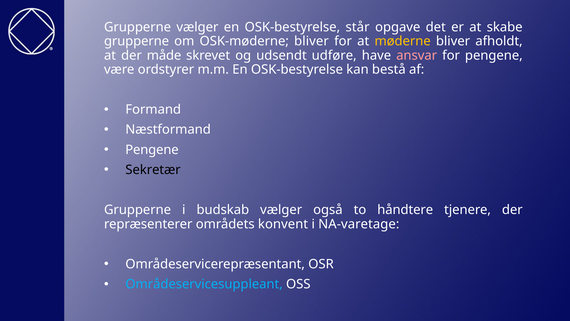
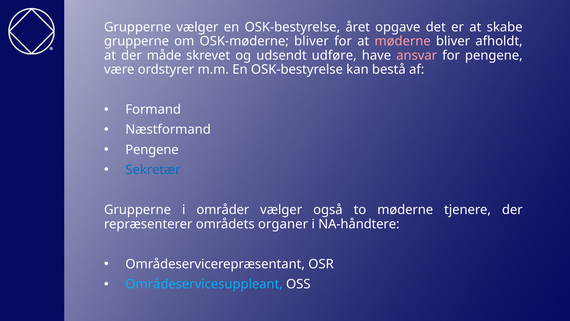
står: står -> året (358, 27)
møderne colour: yellow -> pink (403, 41)
Sekretær colour: black -> blue (153, 170)
budskab: budskab -> områder (223, 210)
to håndtere: håndtere -> møderne (405, 210)
konvent: konvent -> organer (283, 224)
NA-varetage: NA-varetage -> NA-håndtere (359, 224)
